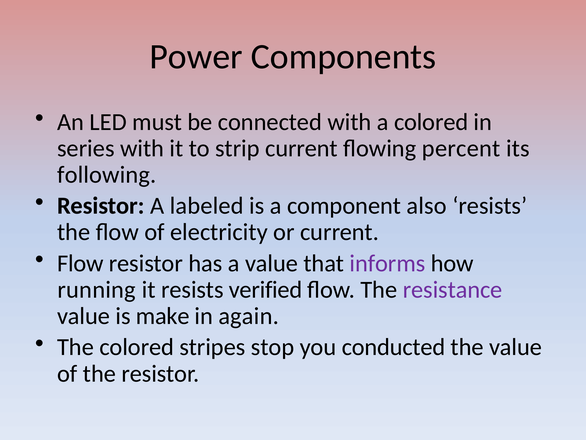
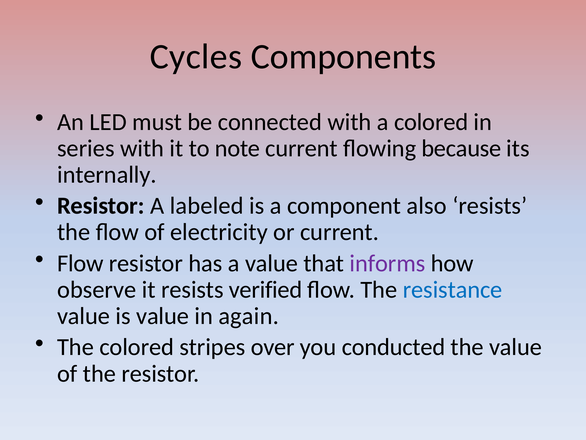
Power: Power -> Cycles (196, 57)
strip: strip -> note (237, 148)
percent: percent -> because (461, 148)
following: following -> internally (107, 175)
running: running -> observe (97, 289)
resistance colour: purple -> blue (453, 289)
is make: make -> value (163, 316)
stop: stop -> over (273, 347)
